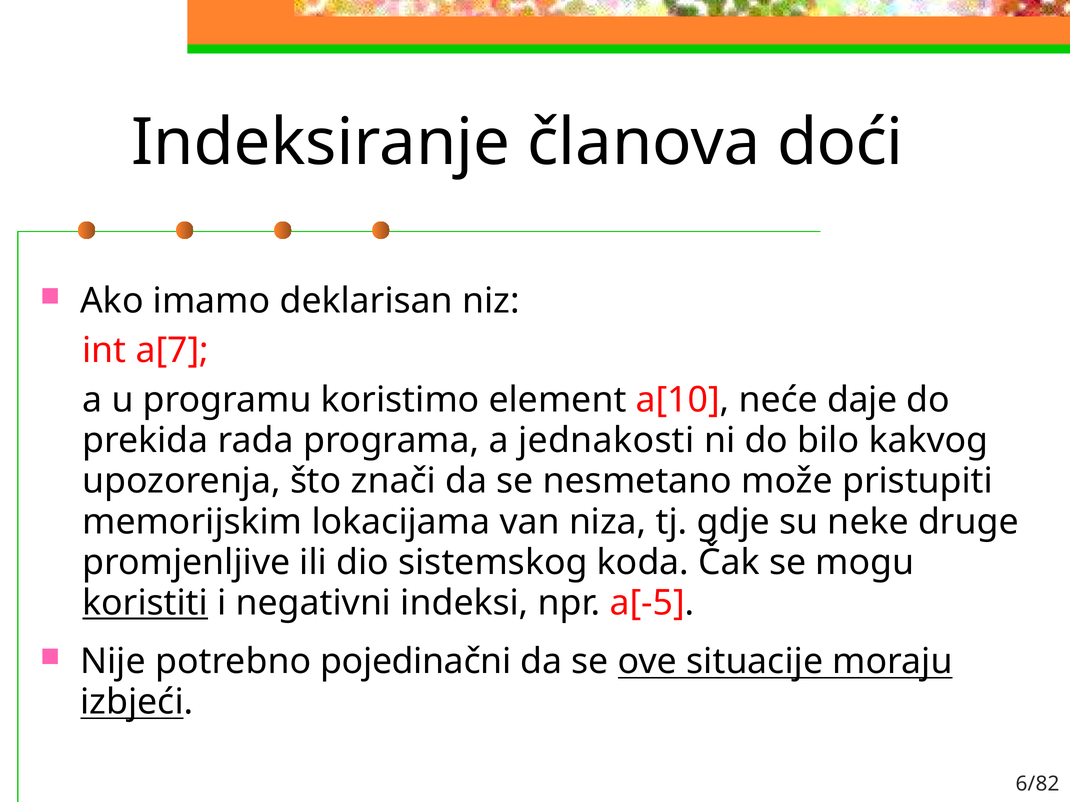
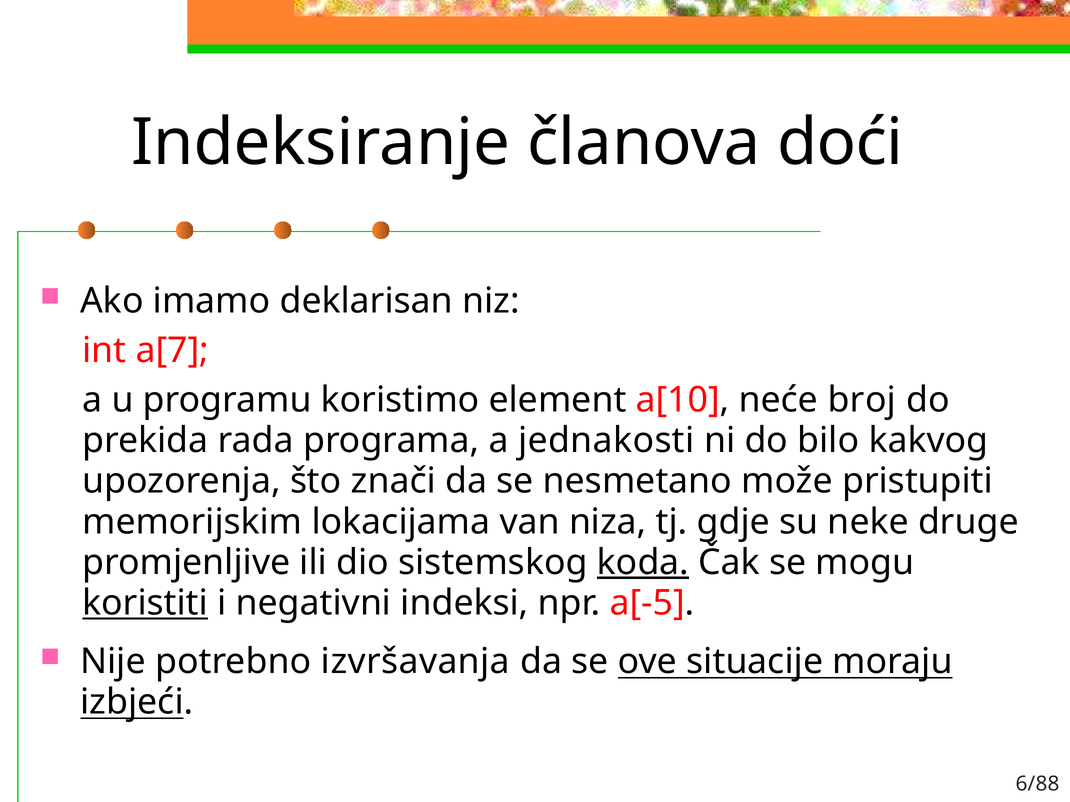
daje: daje -> broj (862, 400)
koda underline: none -> present (643, 563)
pojedinačni: pojedinačni -> izvršavanja (415, 662)
6/82: 6/82 -> 6/88 (1038, 785)
